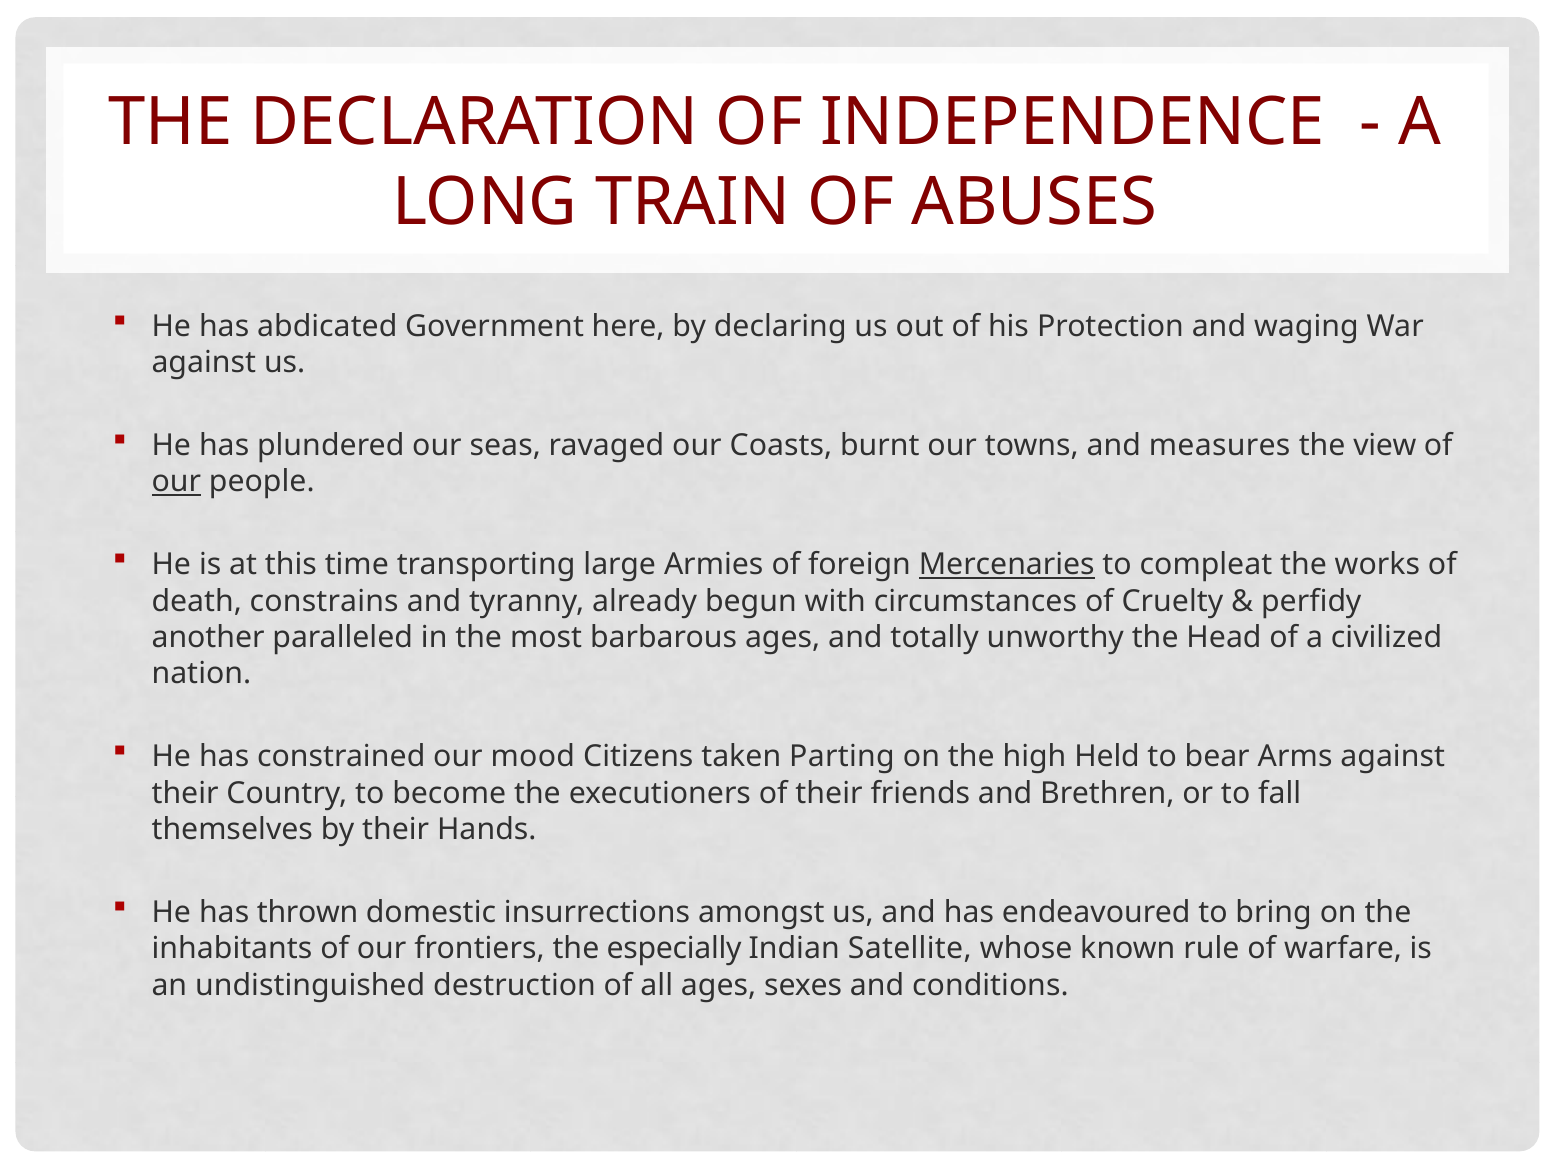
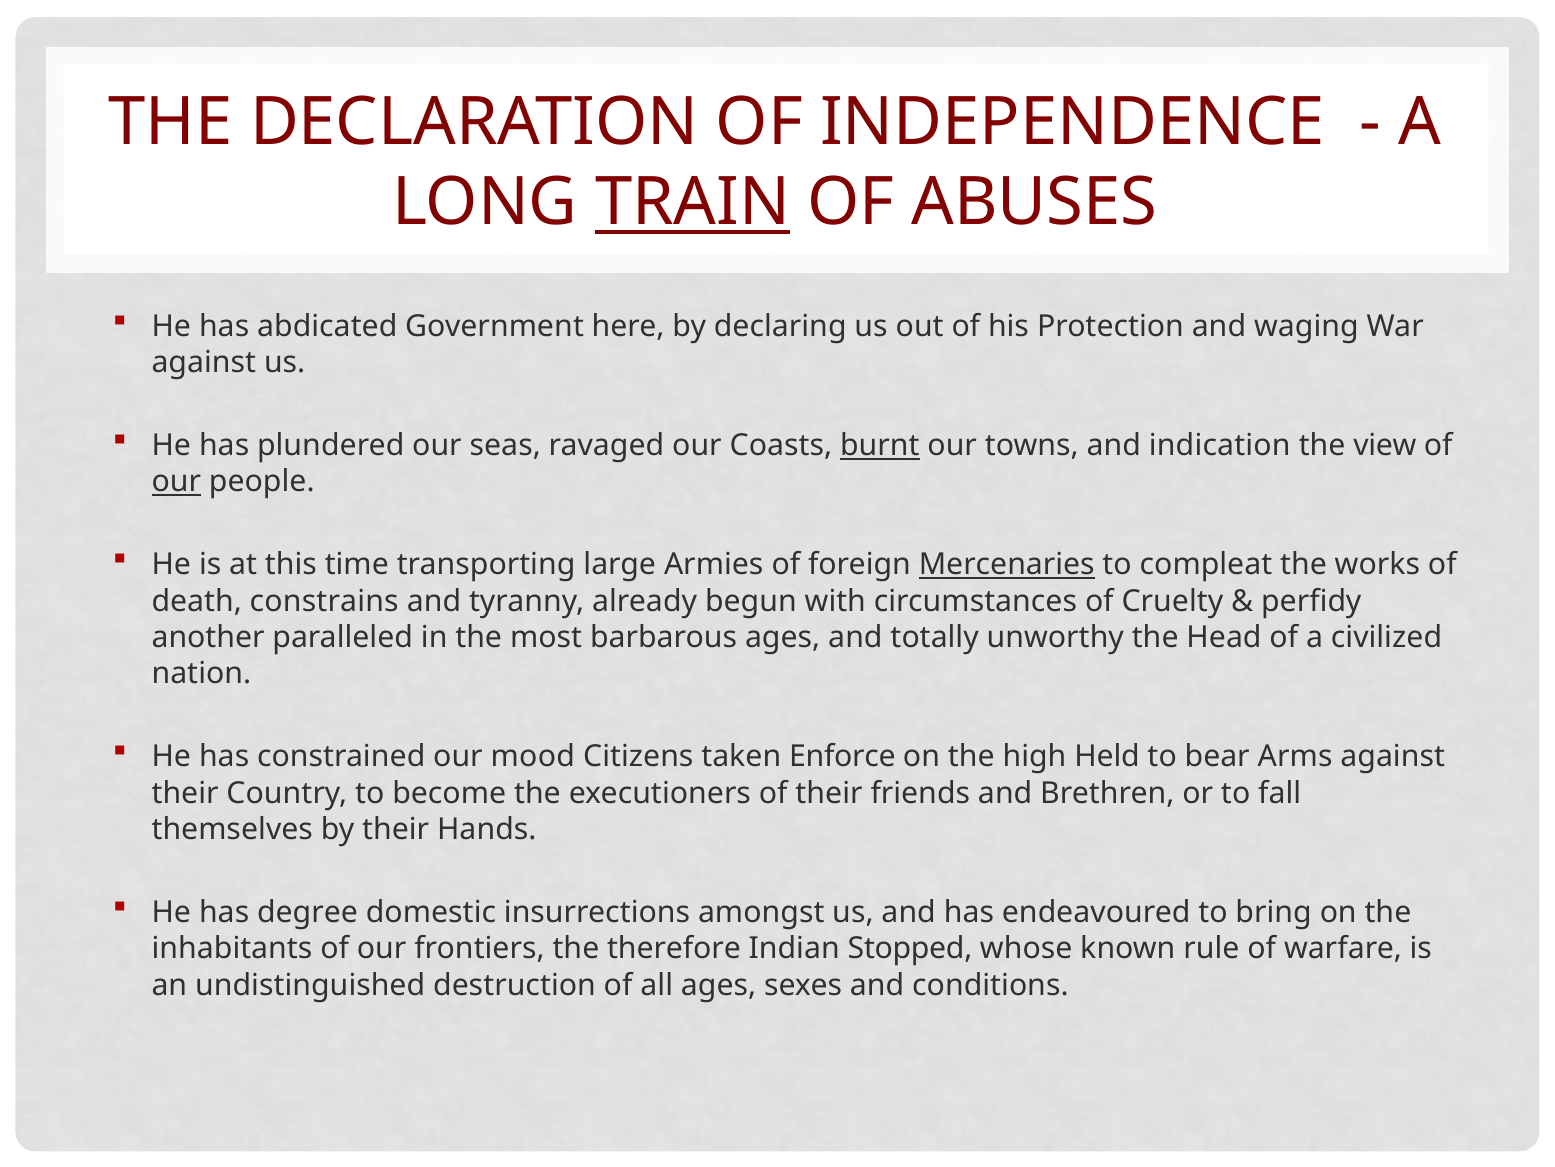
TRAIN underline: none -> present (693, 203)
burnt underline: none -> present (880, 445)
measures: measures -> indication (1220, 445)
Parting: Parting -> Enforce (842, 756)
thrown: thrown -> degree (308, 912)
especially: especially -> therefore (674, 948)
Satellite: Satellite -> Stopped (910, 948)
